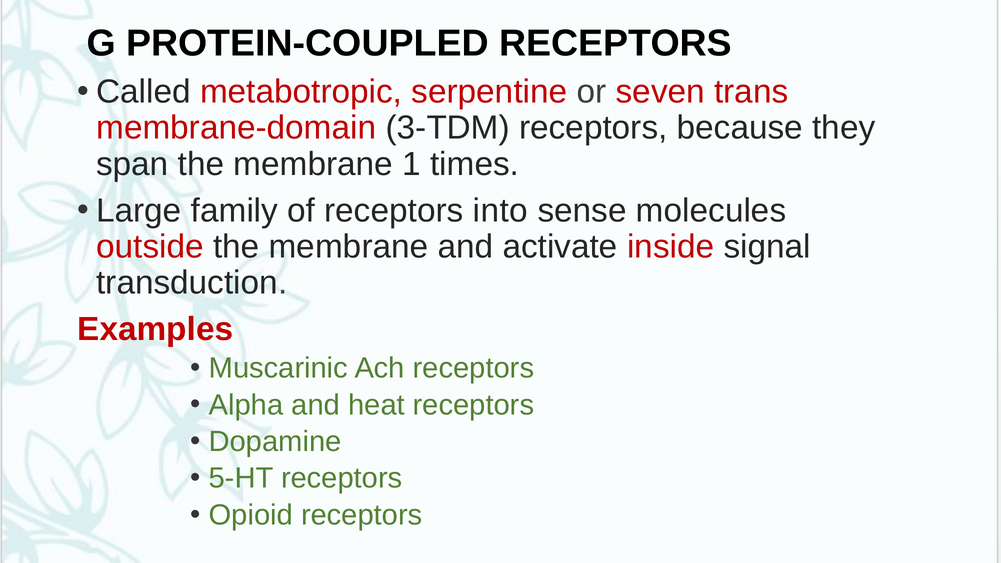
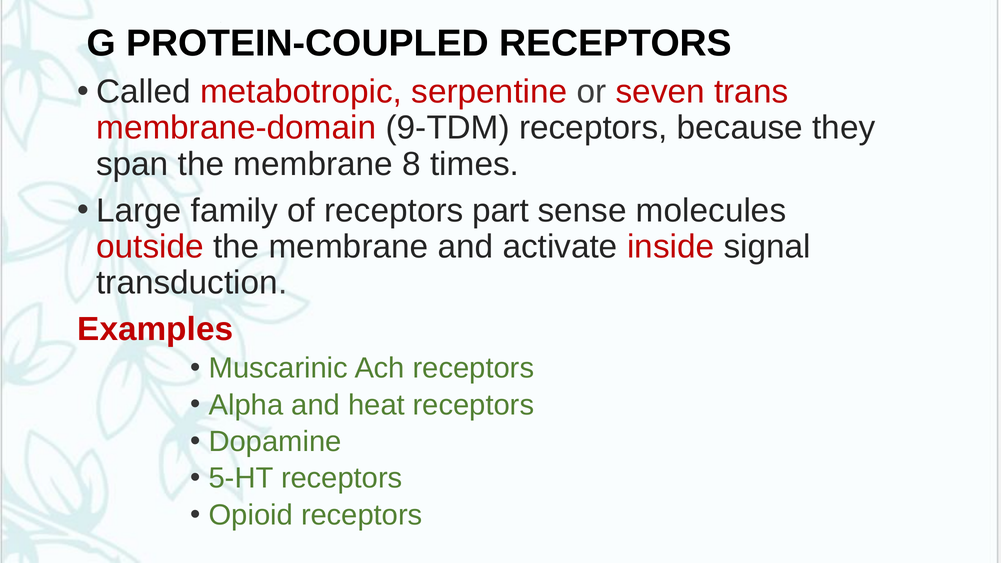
3-TDM: 3-TDM -> 9-TDM (448, 128)
1: 1 -> 8 (412, 164)
into: into -> part (501, 211)
